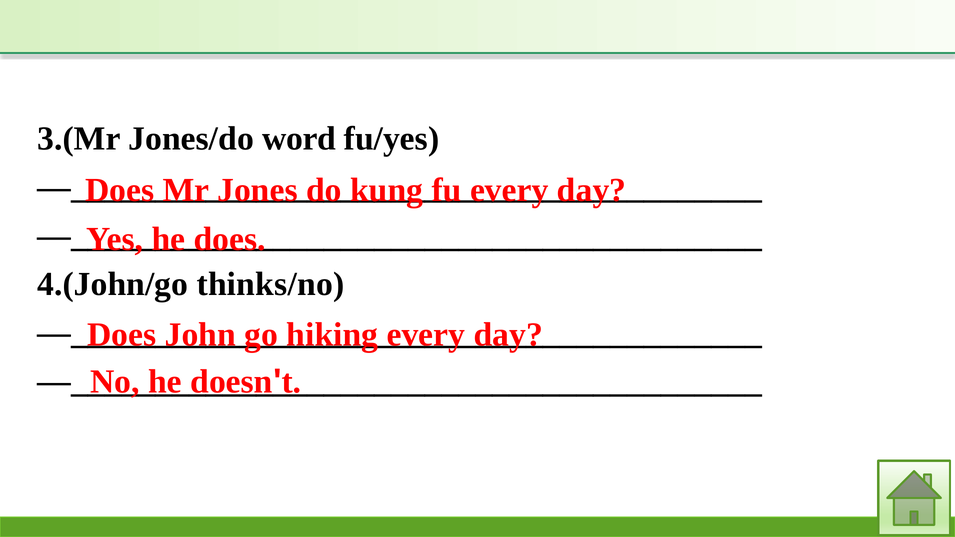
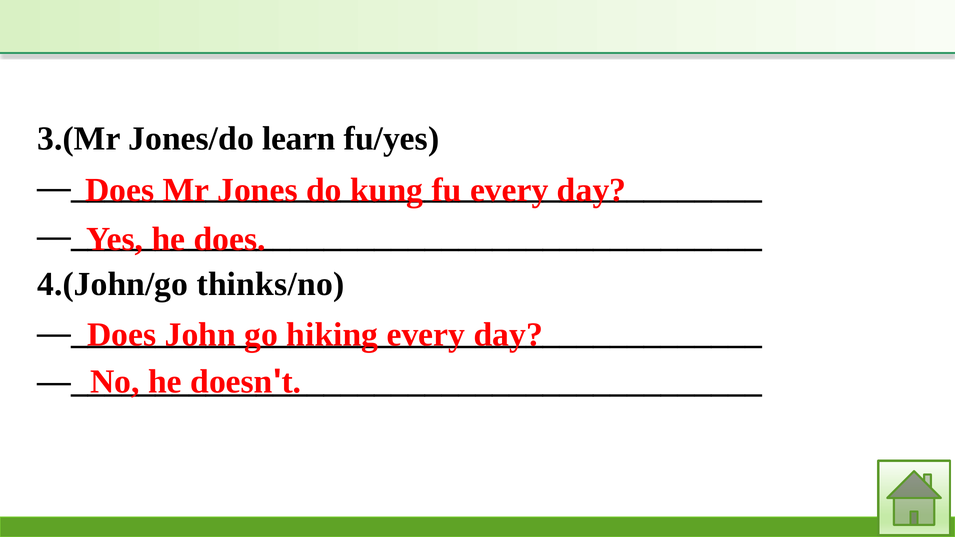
word: word -> learn (299, 139)
